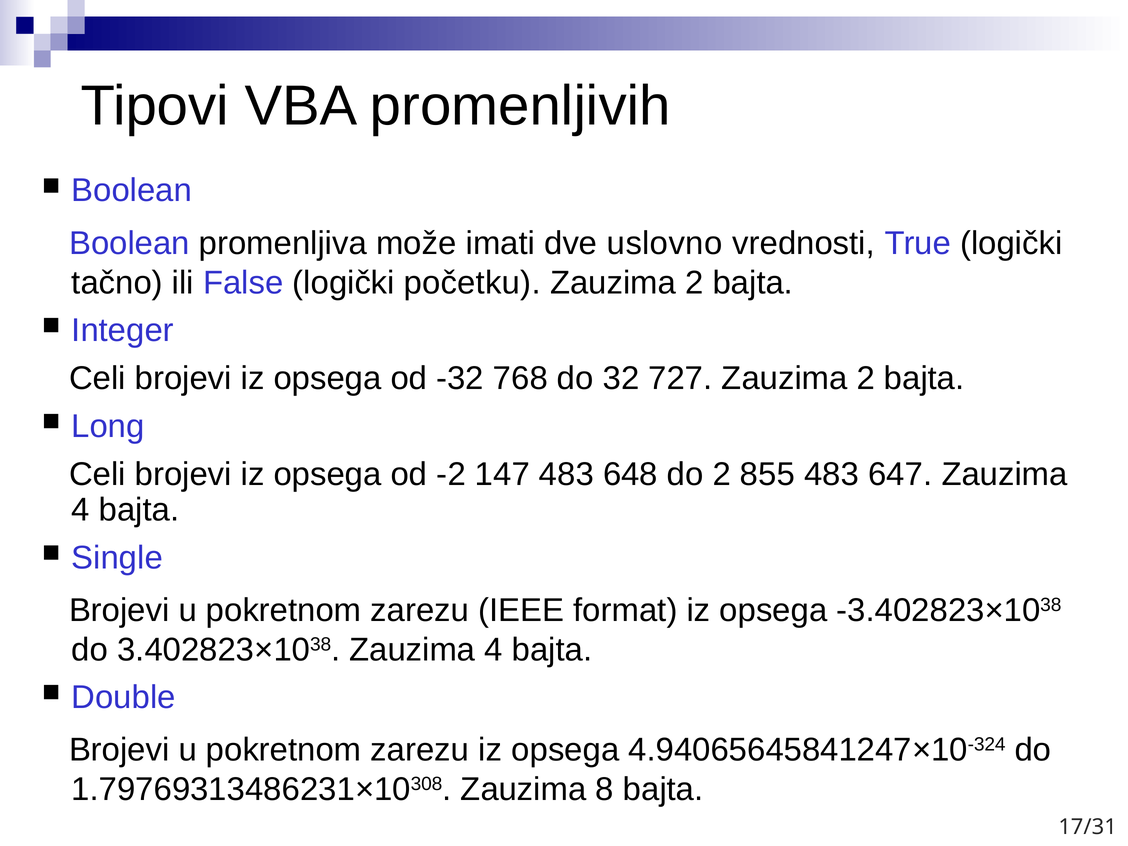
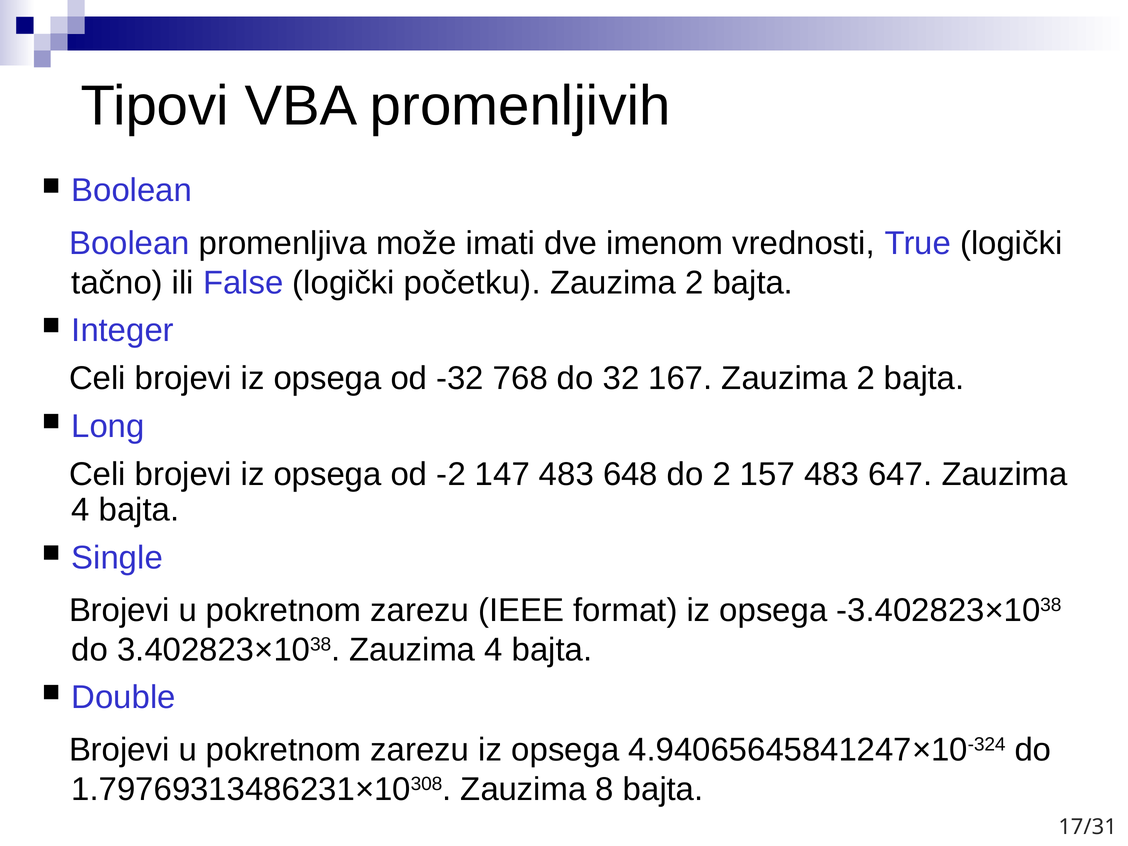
uslovno: uslovno -> imenom (665, 243)
727: 727 -> 167 (680, 378)
855: 855 -> 157 (767, 474)
